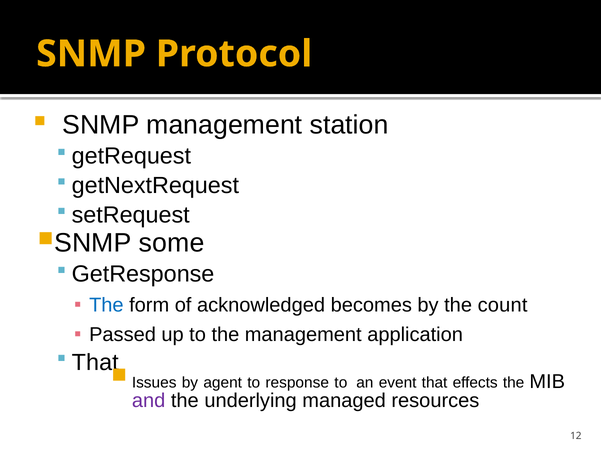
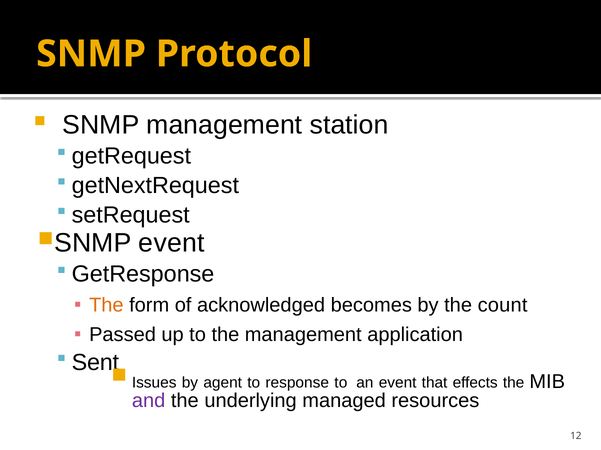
some: some -> event (172, 243)
The colour: blue -> orange (106, 306)
That: That -> Sent (95, 363)
